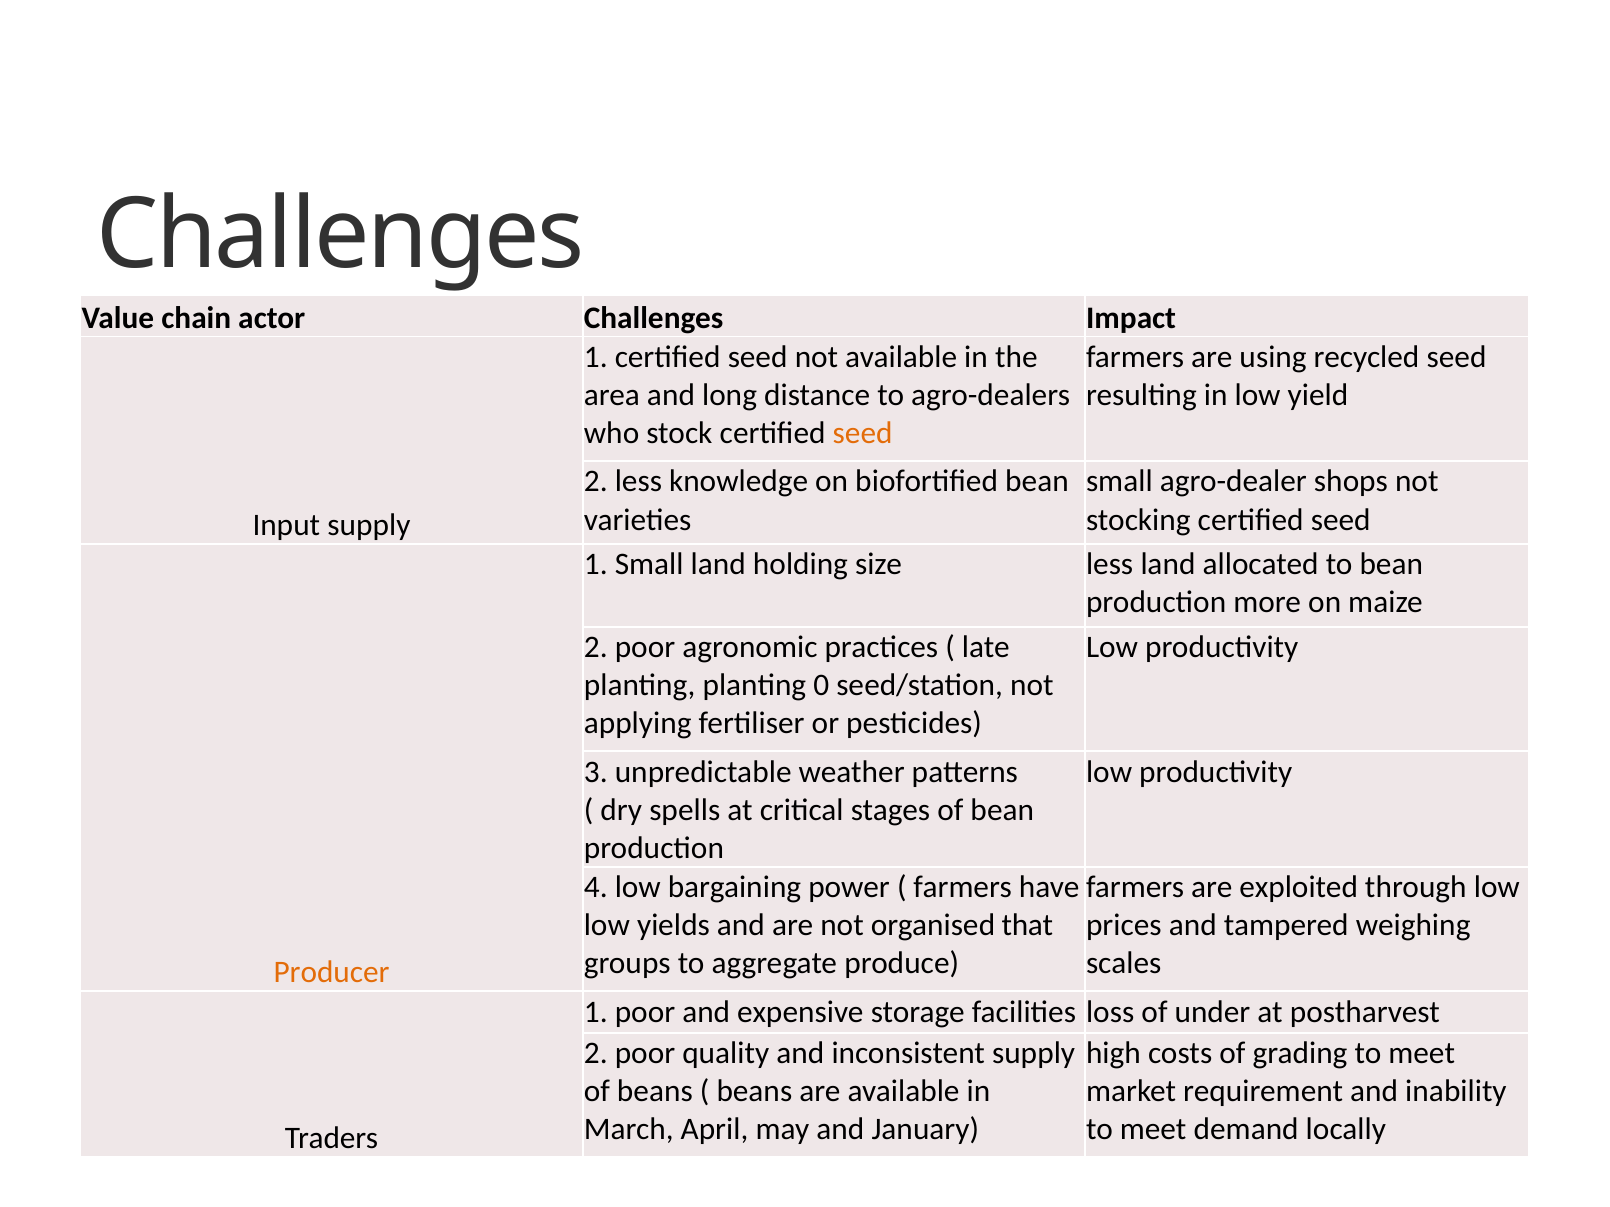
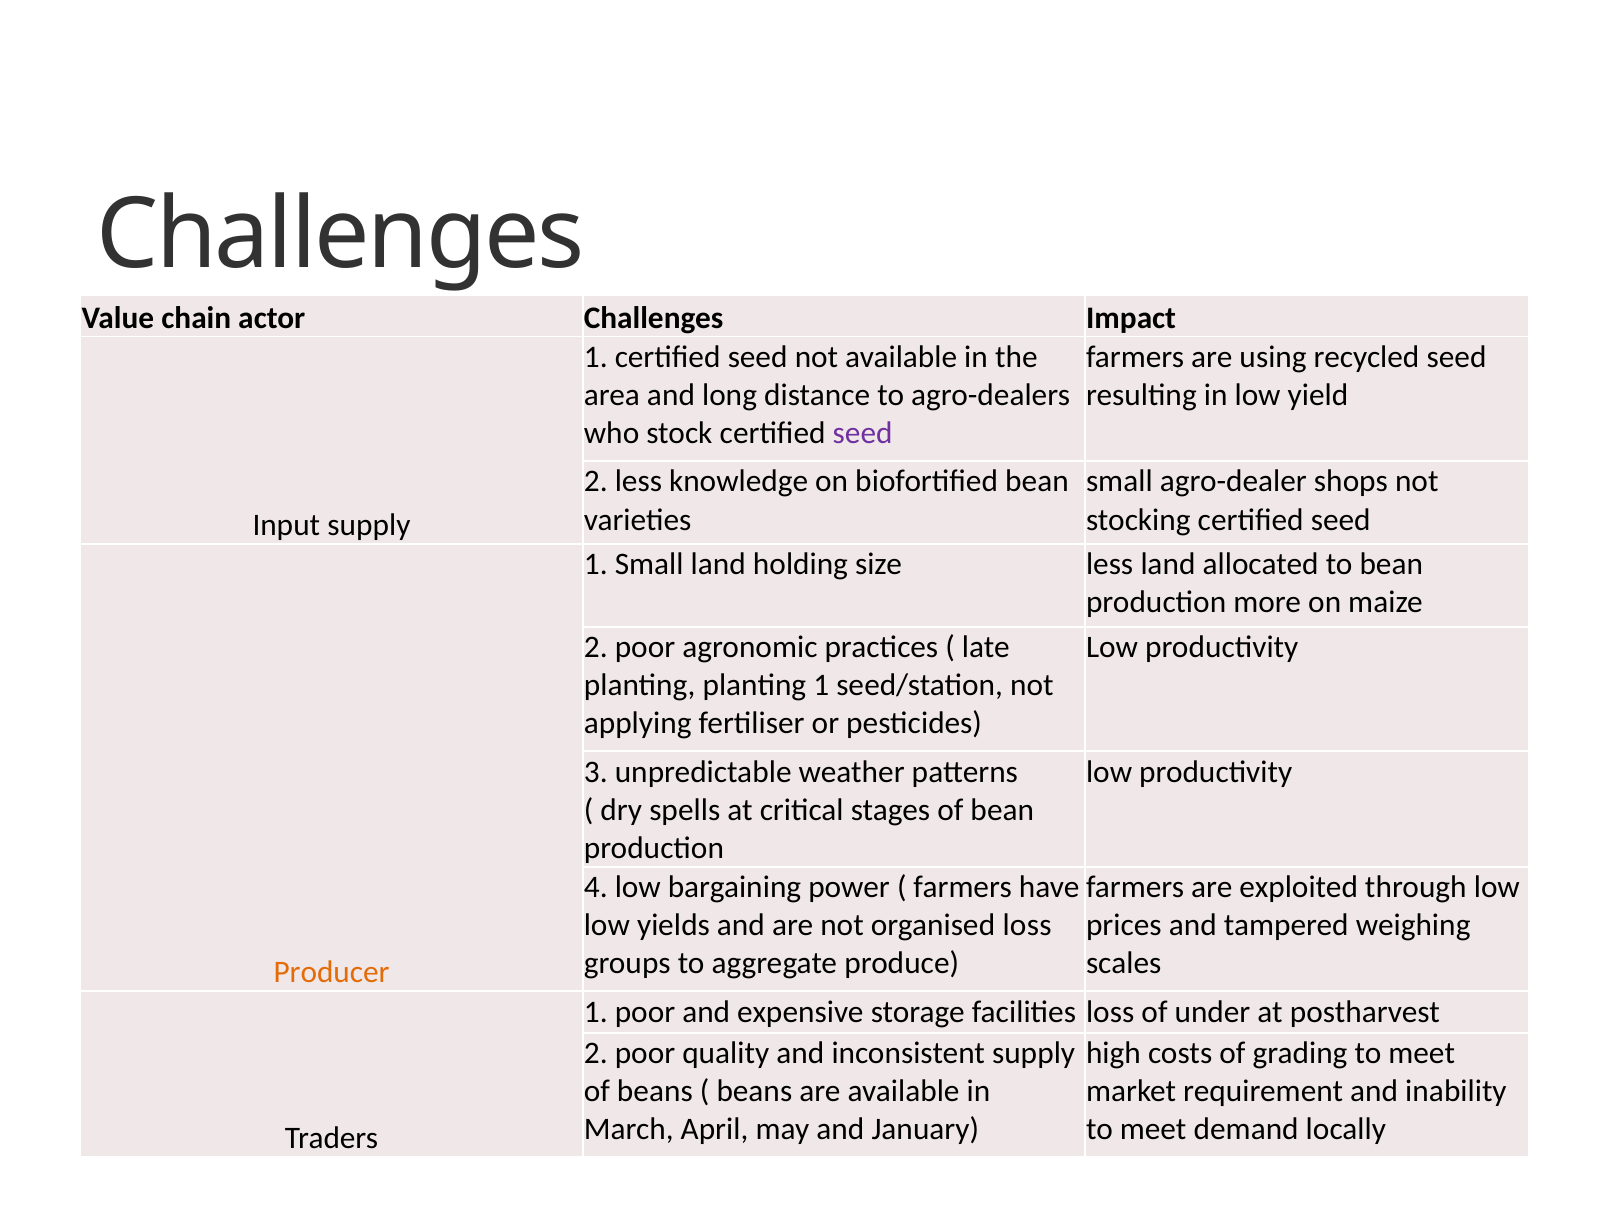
seed colour: orange -> purple (863, 433)
planting 0: 0 -> 1 (821, 686)
organised that: that -> loss (1027, 926)
